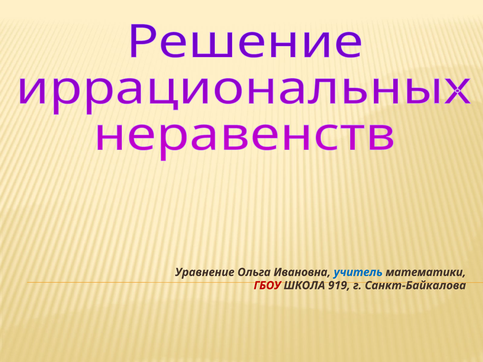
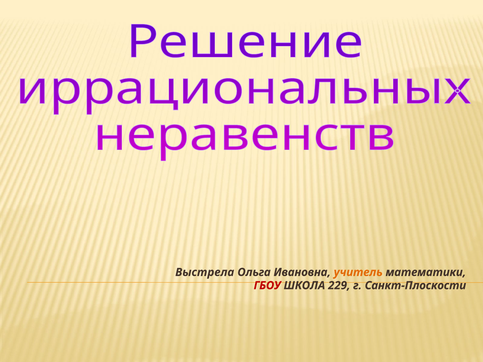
Уравнение: Уравнение -> Выстрела (205, 272)
учитель colour: blue -> orange (358, 272)
919: 919 -> 229 (339, 286)
Санкт-Байкалова: Санкт-Байкалова -> Санкт-Плоскости (415, 286)
